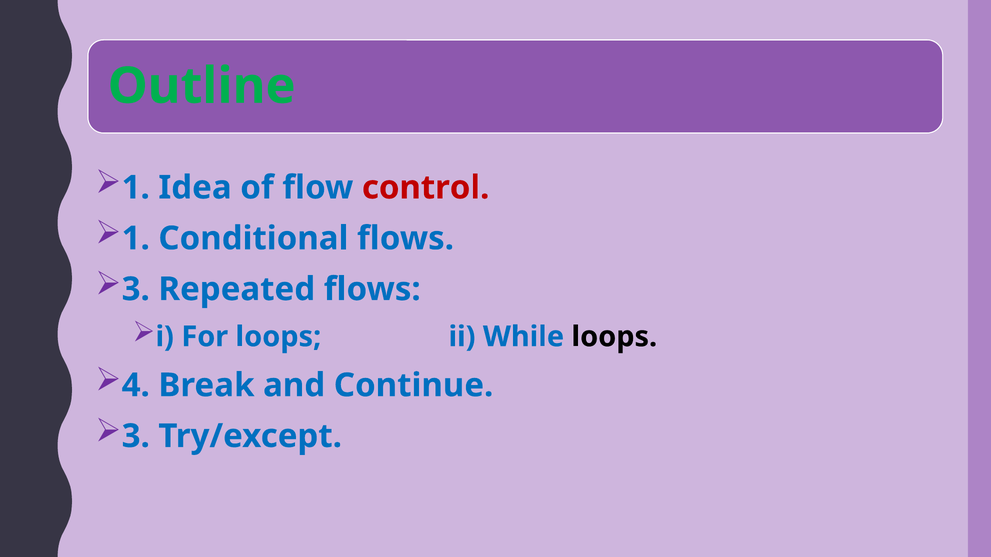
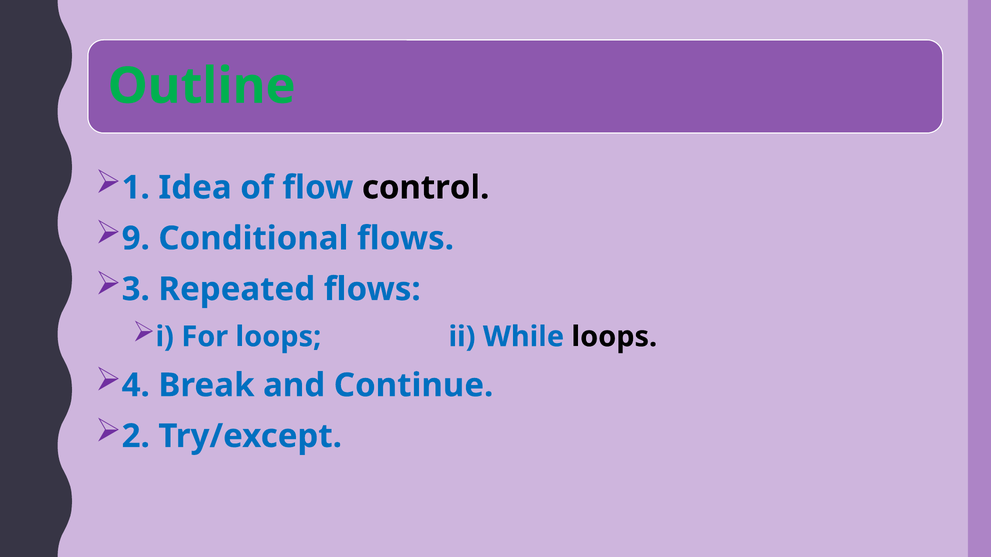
control colour: red -> black (426, 188)
1: 1 -> 9 (136, 239)
3: 3 -> 2 (136, 436)
